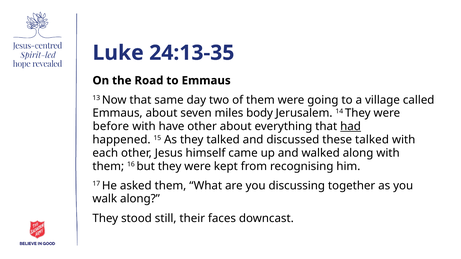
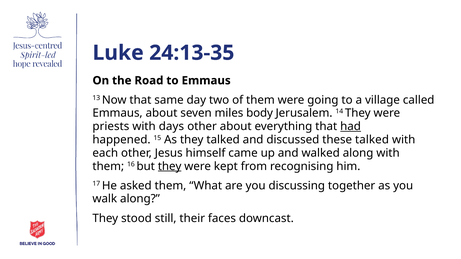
before: before -> priests (111, 127)
have: have -> days (171, 127)
they underline: none -> present (170, 166)
